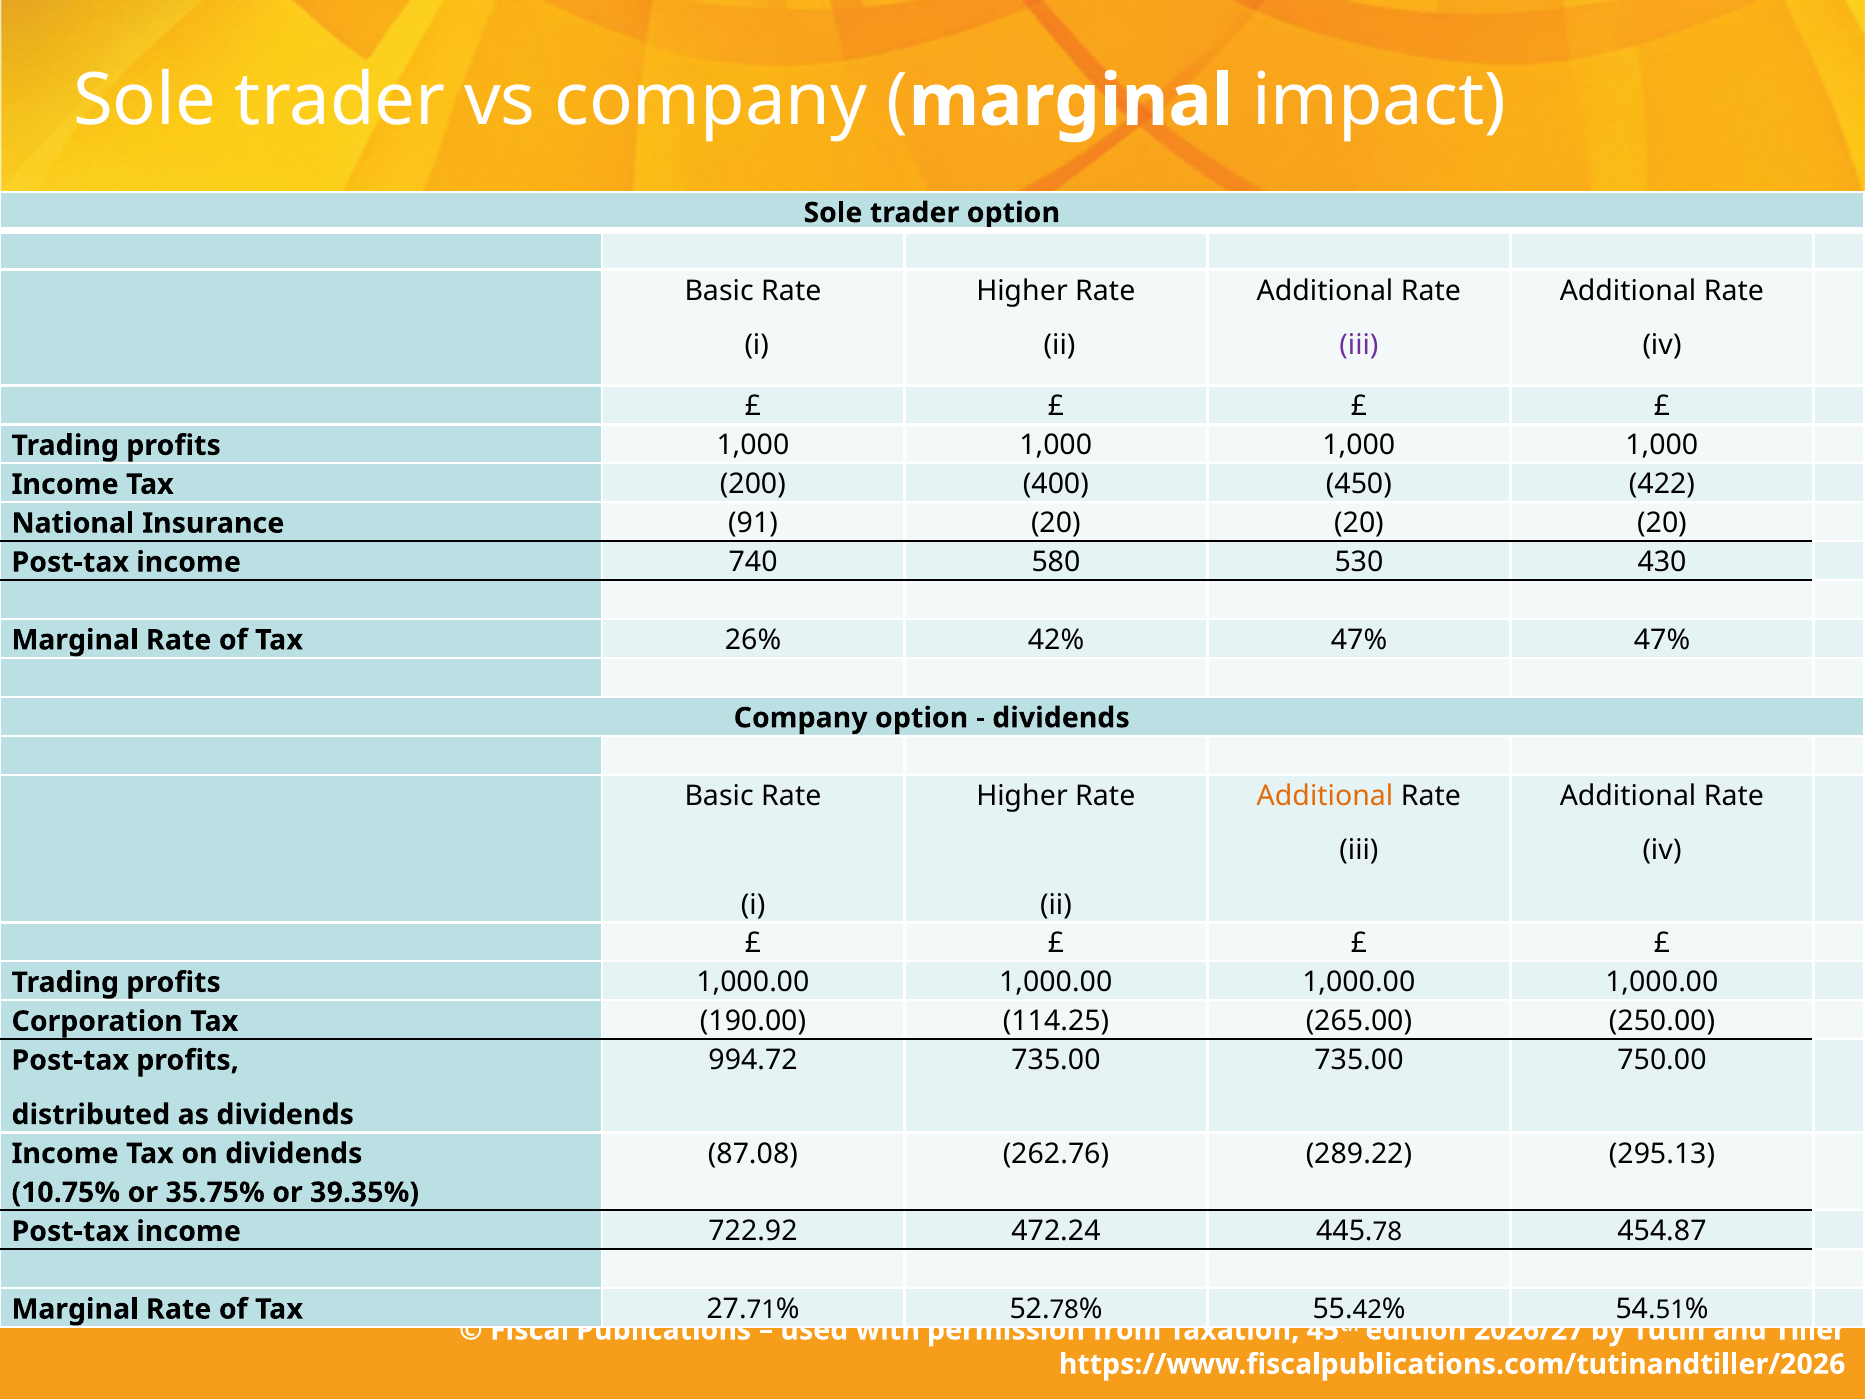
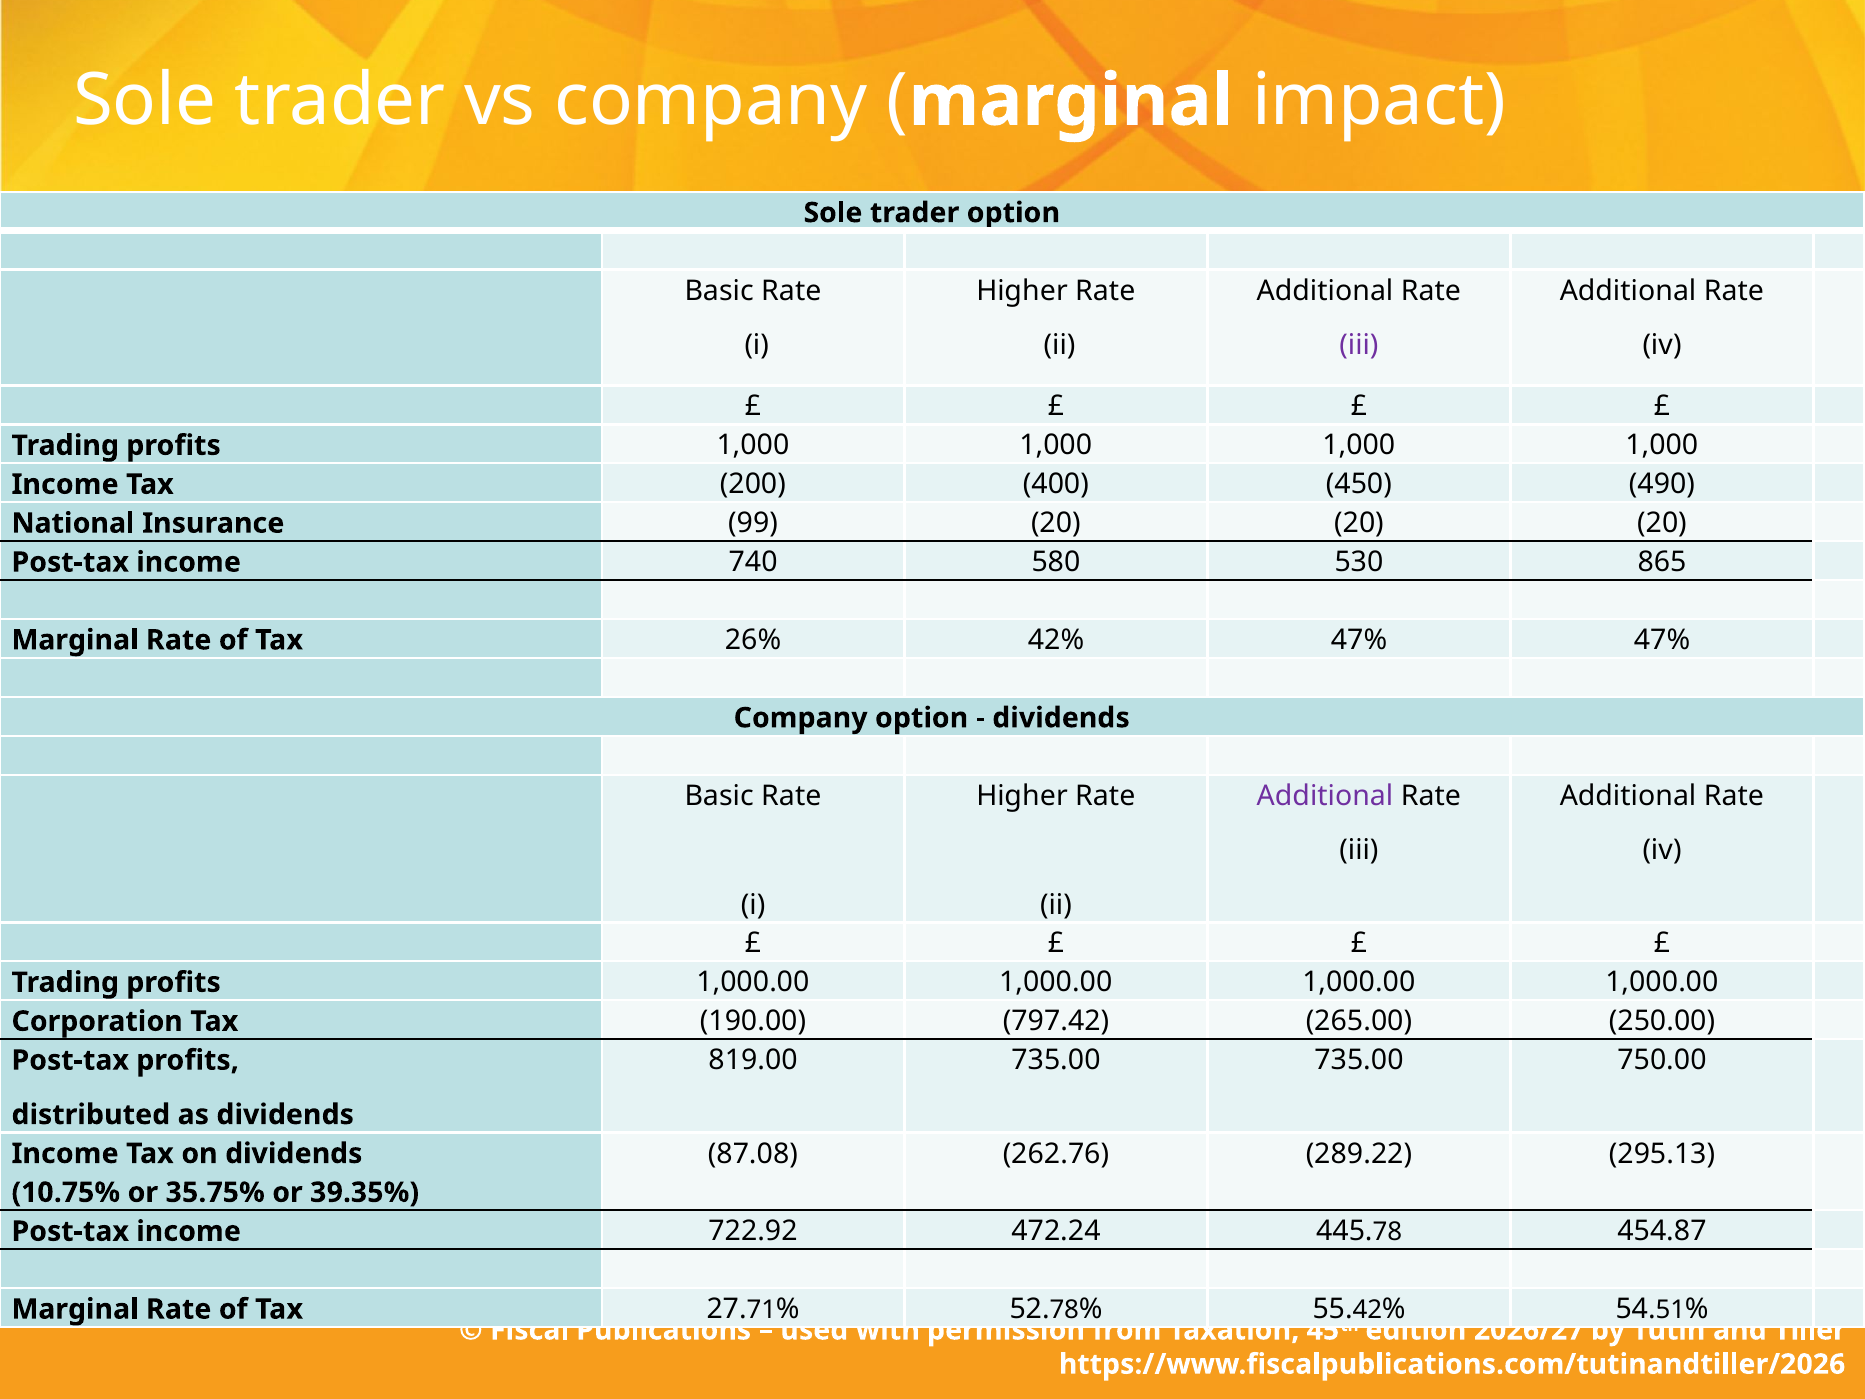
422: 422 -> 490 (1662, 484)
91: 91 -> 99 (753, 523)
430: 430 -> 865 (1662, 562)
Additional colour: orange -> purple (1325, 796)
114.25: 114.25 -> 797.42 (1056, 1021)
994.72: 994.72 -> 819.00 (753, 1060)
